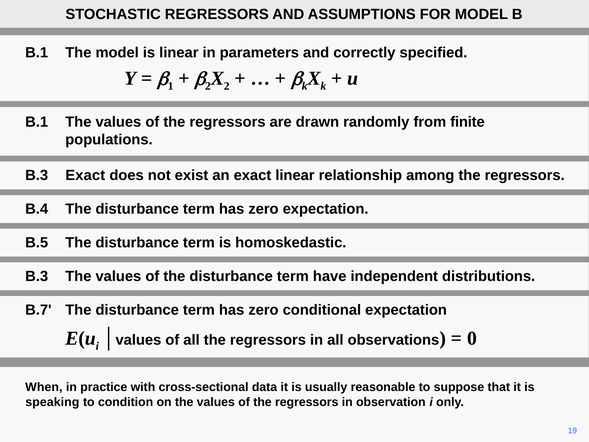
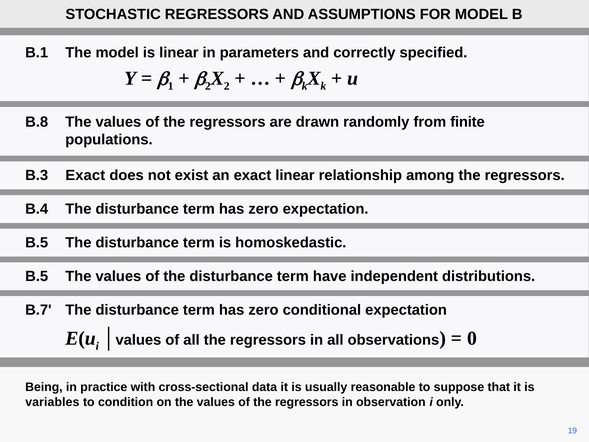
B.1: B.1 -> B.8 (37, 122)
B.3: B.3 -> B.5 (37, 276)
When: When -> Being (44, 387)
speaking: speaking -> variables (52, 402)
